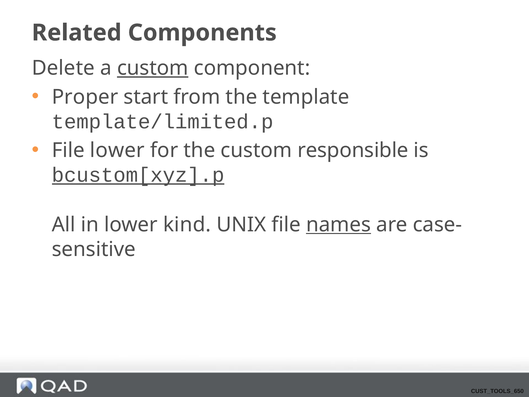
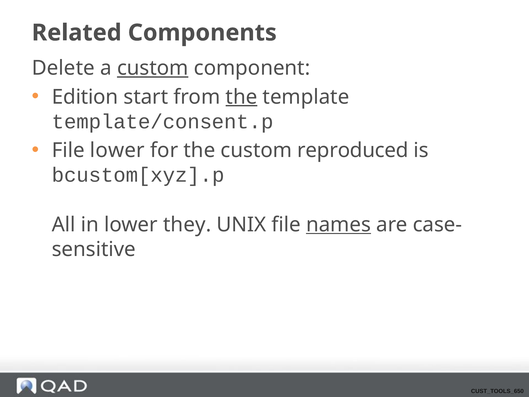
Proper: Proper -> Edition (85, 97)
the underline: none -> present (241, 97)
template/limited.p: template/limited.p -> template/consent.p (163, 122)
responsible: responsible -> reproduced (353, 150)
bcustom[xyz].p underline: present -> none (138, 175)
kind: kind -> they (187, 224)
